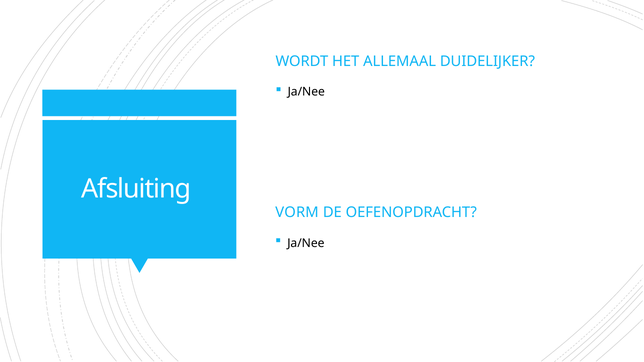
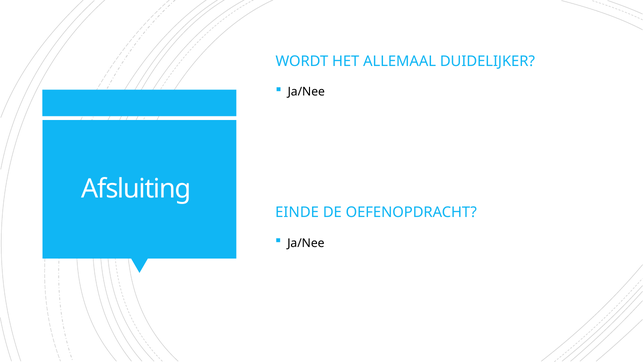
VORM: VORM -> EINDE (297, 213)
